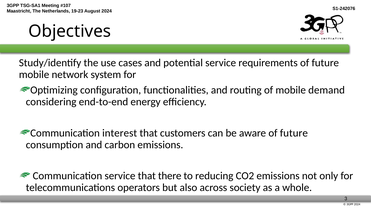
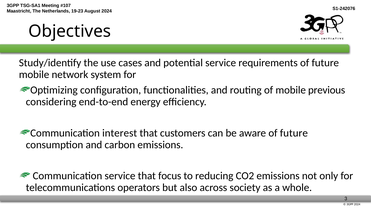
demand: demand -> previous (327, 90)
there: there -> focus (170, 176)
